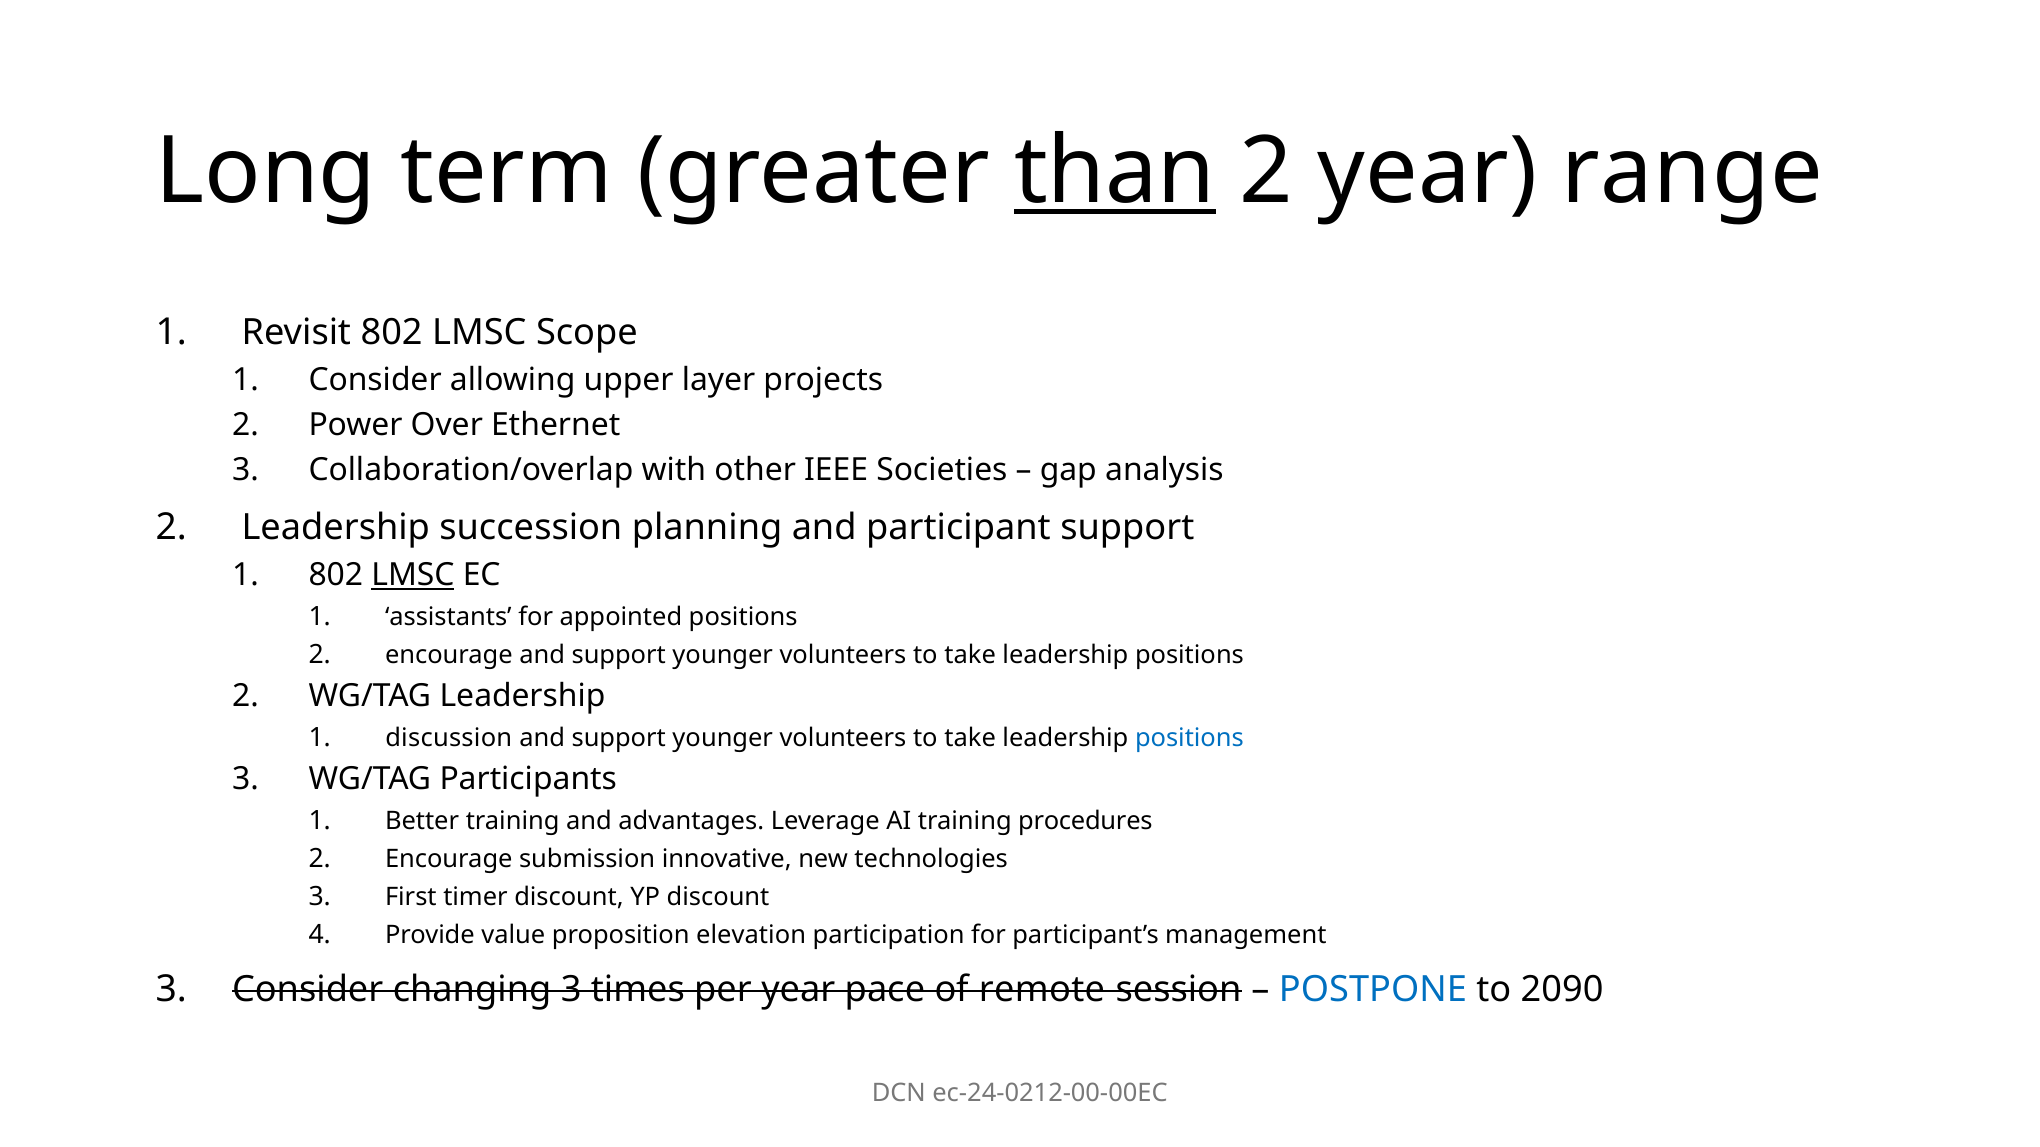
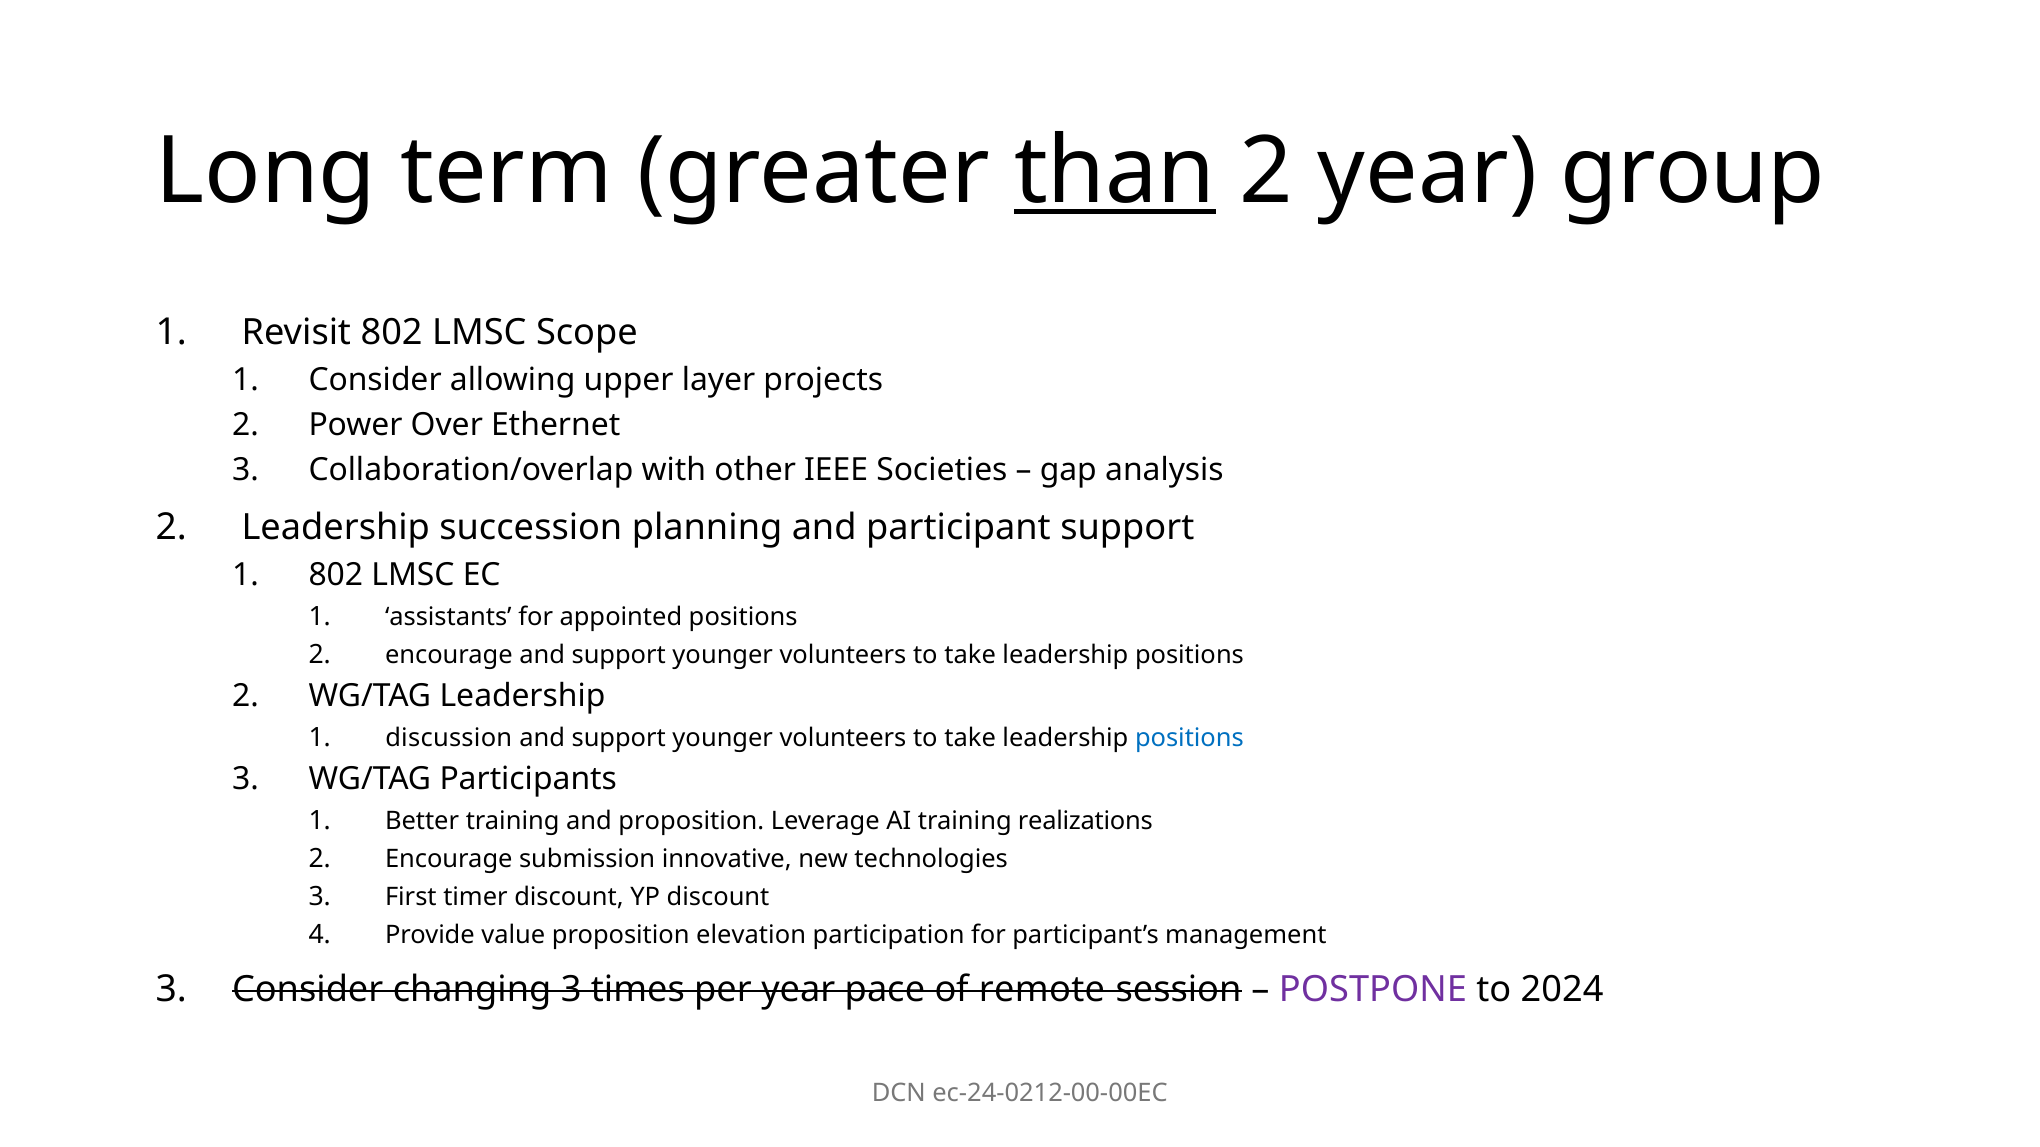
range: range -> group (1693, 171)
LMSC underline: present -> none (413, 575)
and advantages: advantages -> proposition (691, 821)
procedures: procedures -> realizations (1085, 821)
POSTPONE colour: blue -> purple (1373, 990)
2090: 2090 -> 2024 (1562, 990)
